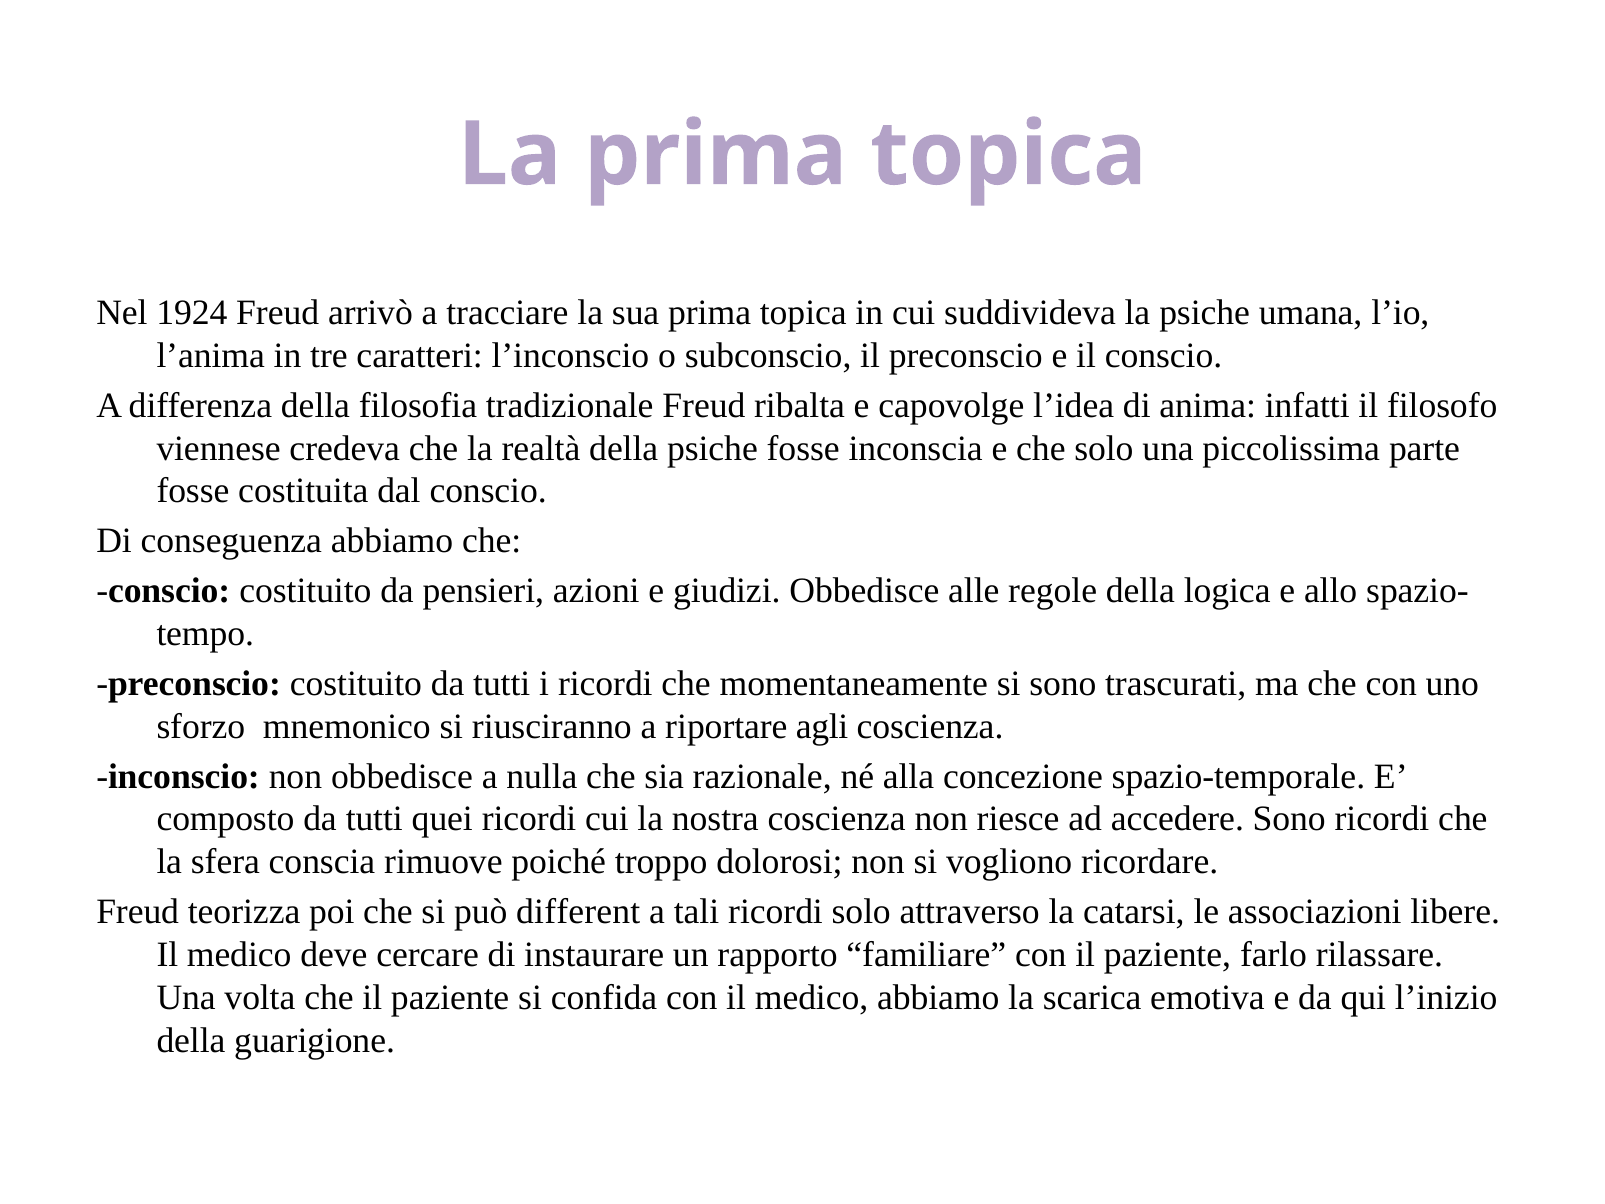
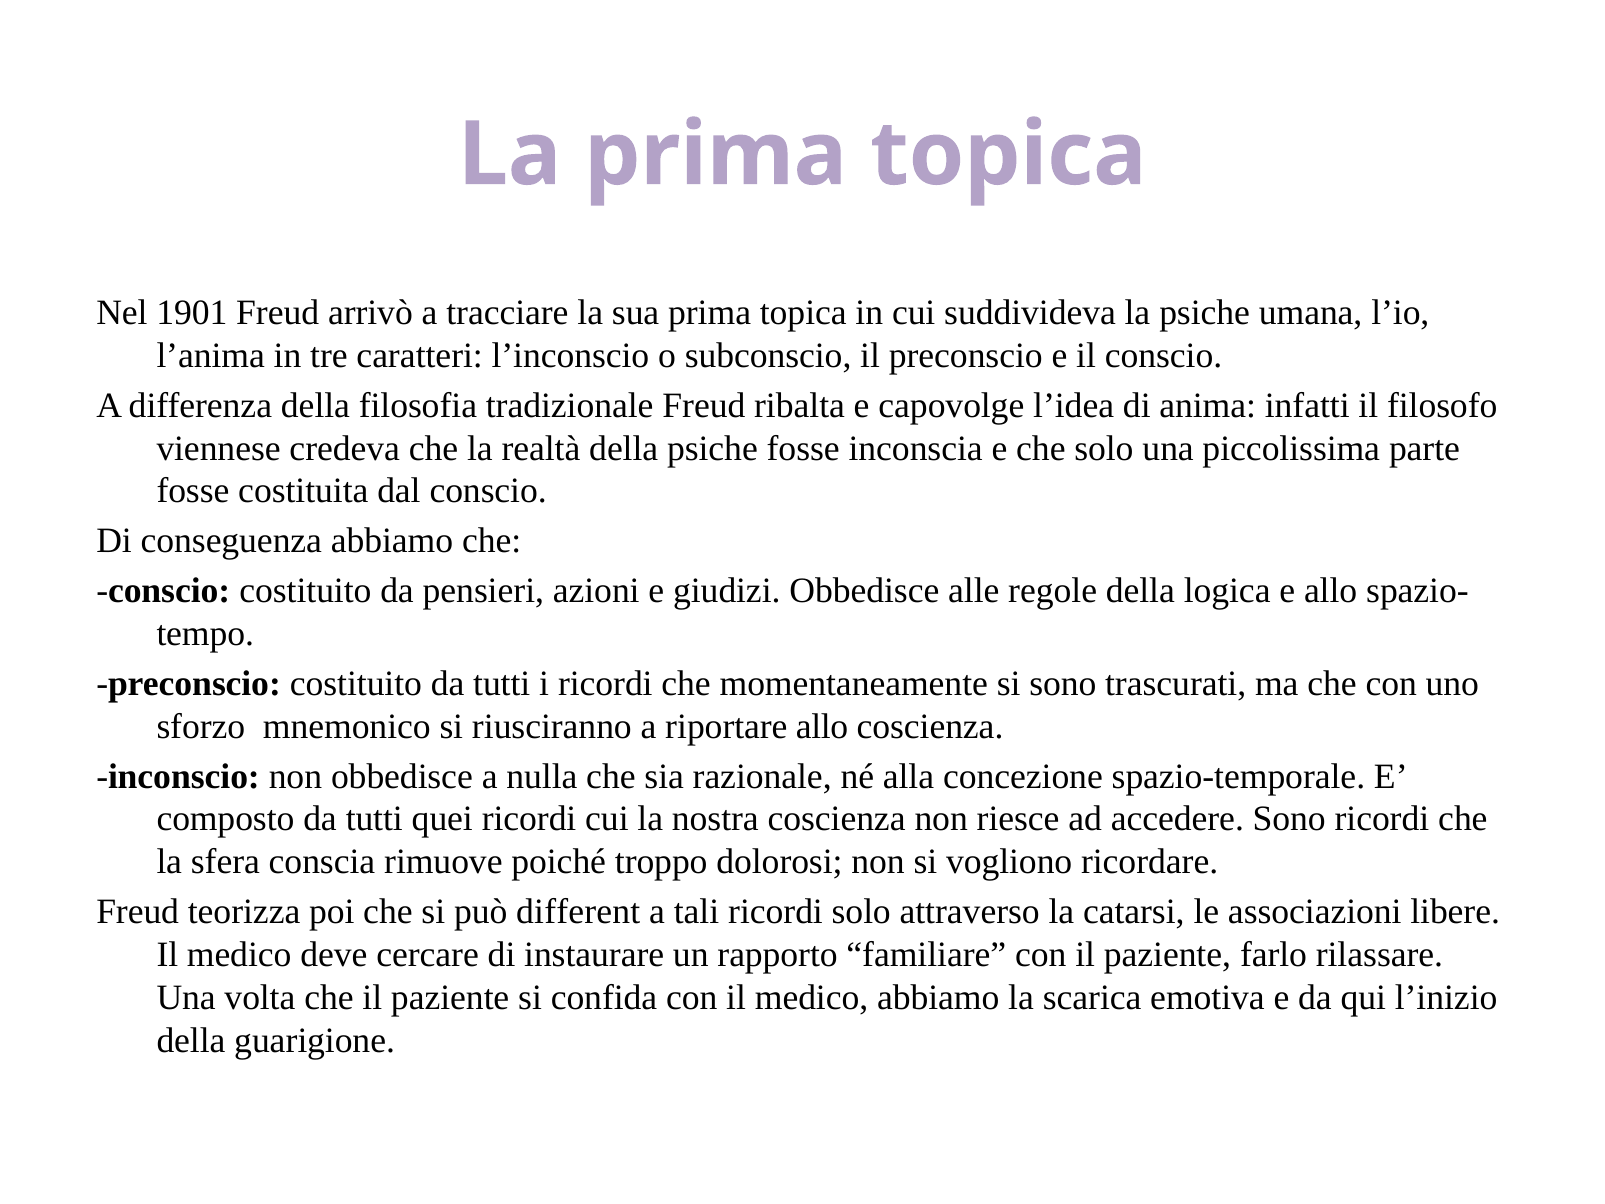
1924: 1924 -> 1901 (192, 313)
riportare agli: agli -> allo (822, 726)
